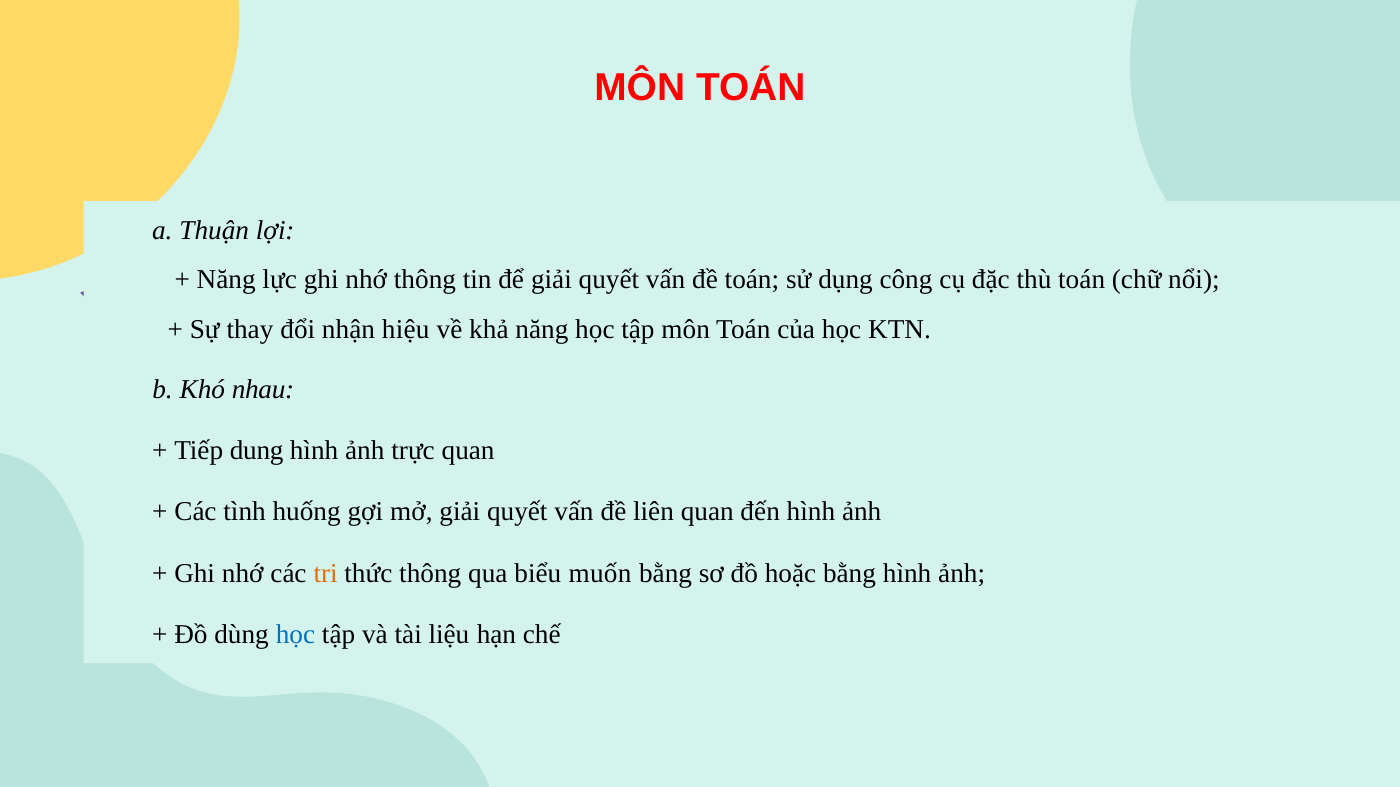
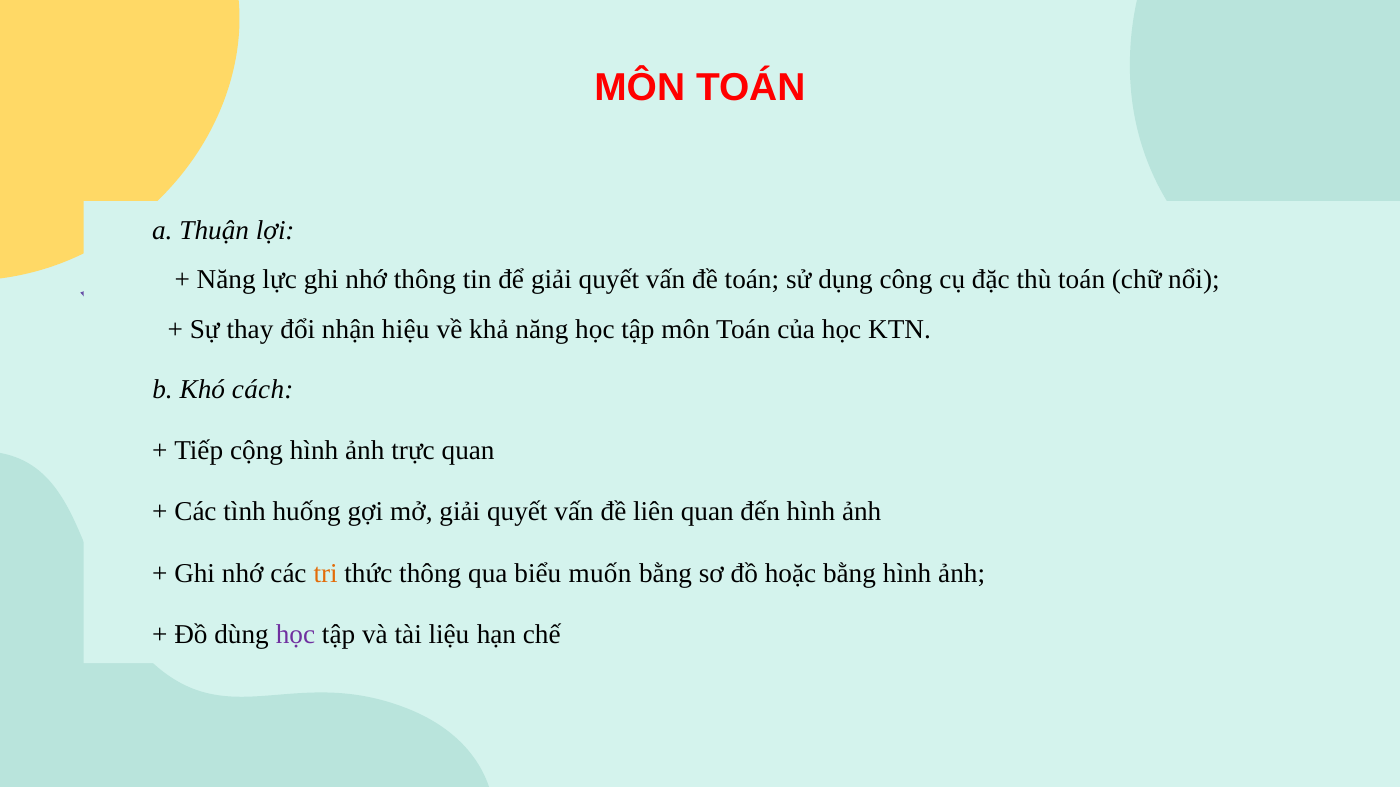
nhau: nhau -> cách (263, 390)
dung: dung -> cộng (257, 451)
học colour: blue -> purple (295, 635)
